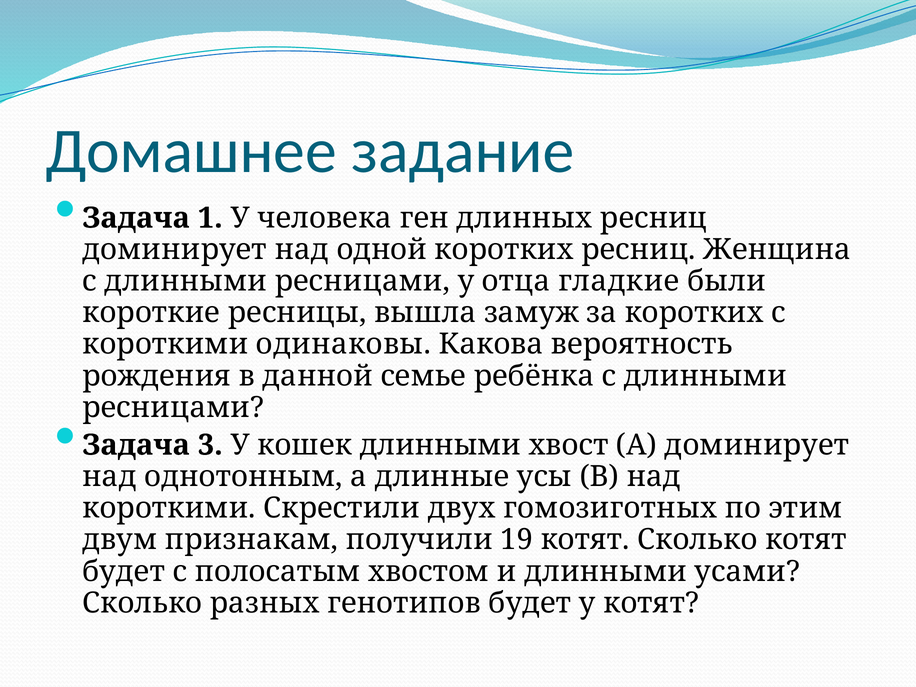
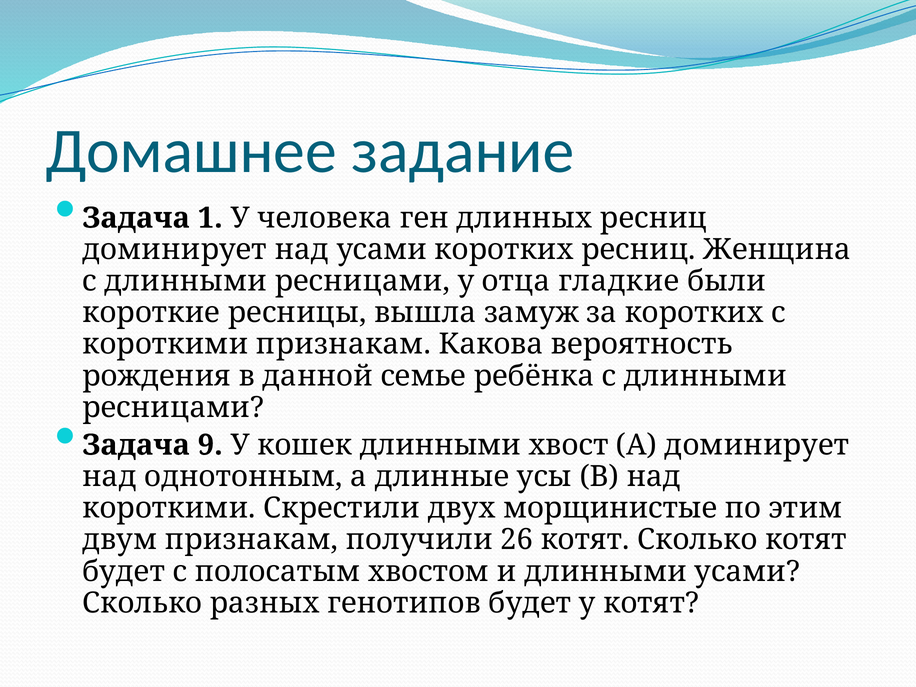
над одной: одной -> усами (382, 250)
короткими одинаковы: одинаковы -> признакам (344, 344)
3: 3 -> 9 (210, 445)
гомозиготных: гомозиготных -> морщинистые (610, 508)
19: 19 -> 26 (517, 540)
